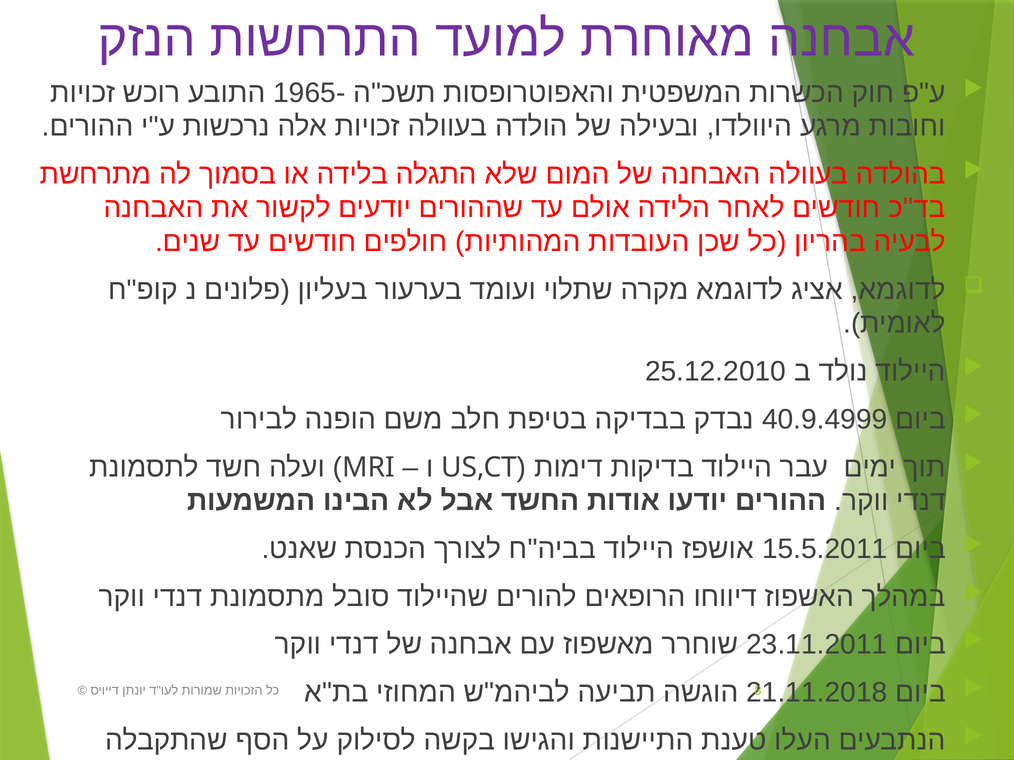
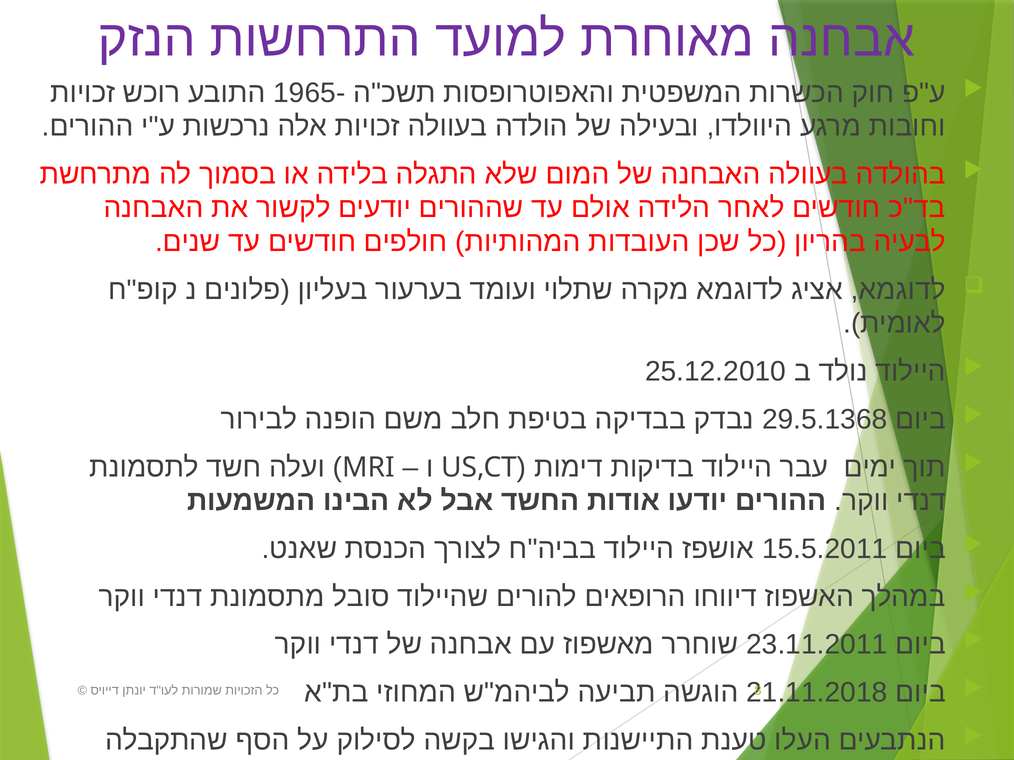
40.9.4999: 40.9.4999 -> 29.5.1368 (825, 420)
